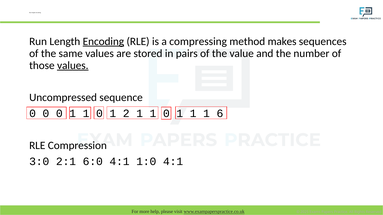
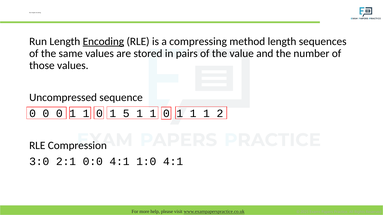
method makes: makes -> length (282, 41)
values underline: present -> none (73, 66)
2: 2 -> 5 (126, 114)
6: 6 -> 2 (220, 114)
6:0: 6:0 -> 0:0 (93, 162)
